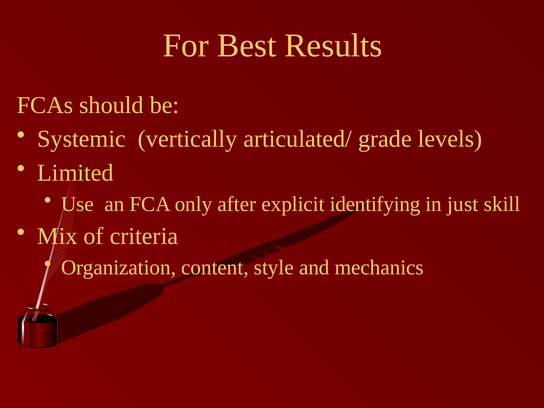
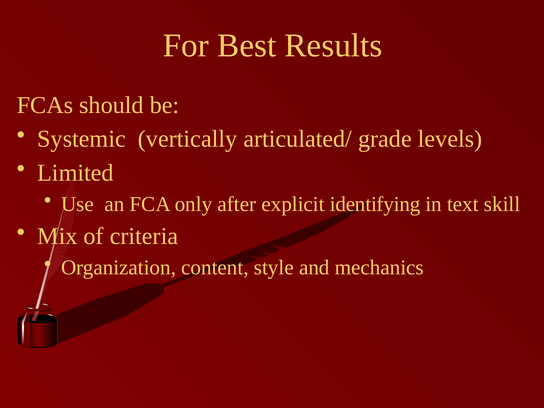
just: just -> text (463, 204)
